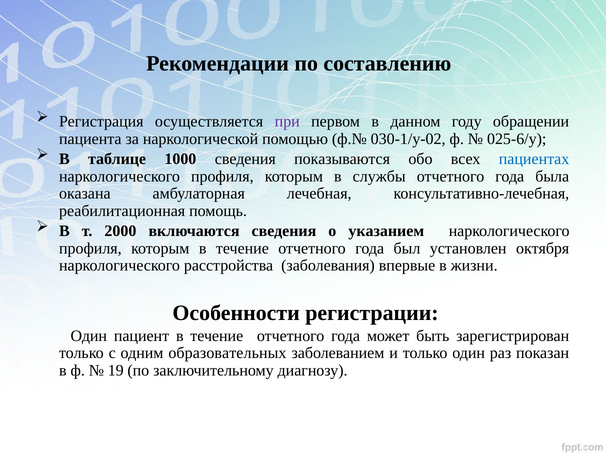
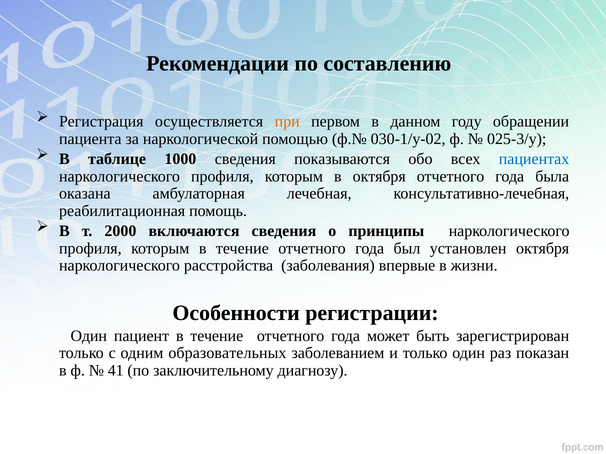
при colour: purple -> orange (287, 122)
025-6/у: 025-6/у -> 025-3/у (517, 139)
в службы: службы -> октября (379, 177)
указанием: указанием -> принципы (386, 231)
19: 19 -> 41 (116, 371)
